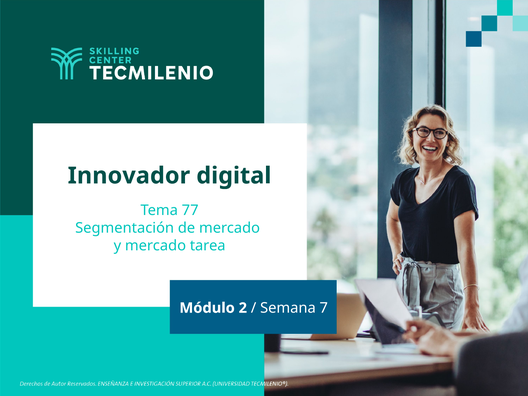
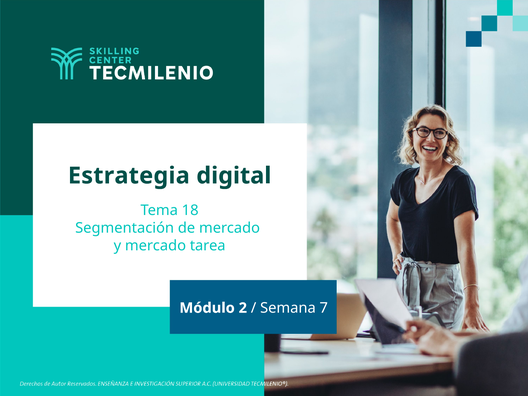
Innovador: Innovador -> Estrategia (129, 176)
77: 77 -> 18 (190, 210)
